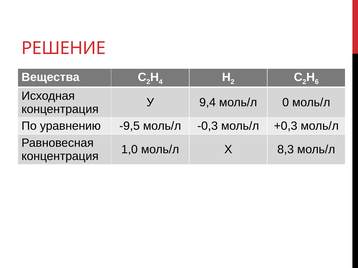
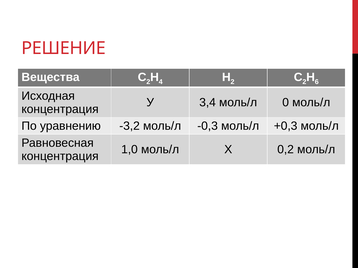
9,4: 9,4 -> 3,4 (208, 103)
-9,5: -9,5 -> -3,2 (130, 126)
8,3: 8,3 -> 0,2 (286, 150)
